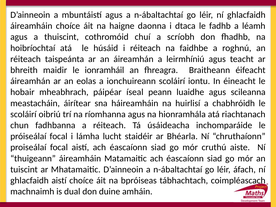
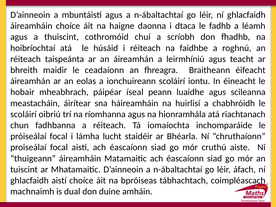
ionramháil: ionramháil -> ceadaíonn (104, 70)
úsáideacha: úsáideacha -> iomaíochta (168, 125)
